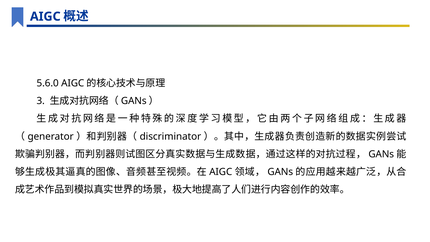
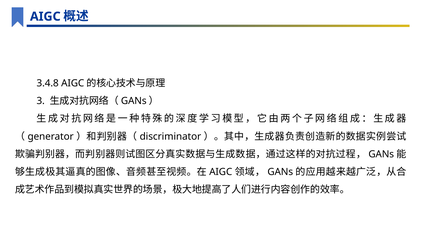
5.6.0: 5.6.0 -> 3.4.8 (48, 83)
